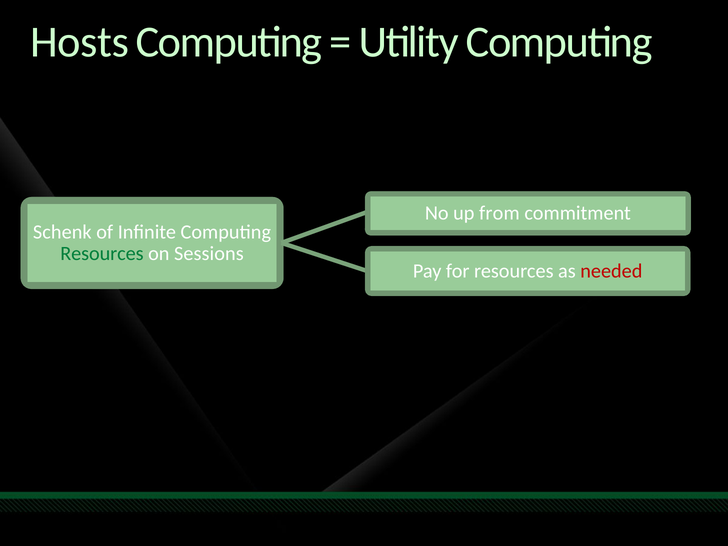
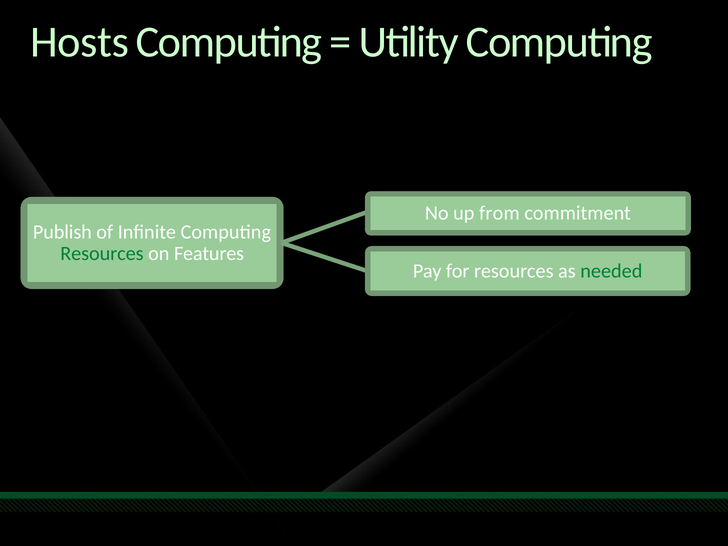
Schenk: Schenk -> Publish (62, 232)
Sessions: Sessions -> Features (209, 254)
needed colour: red -> green (611, 271)
